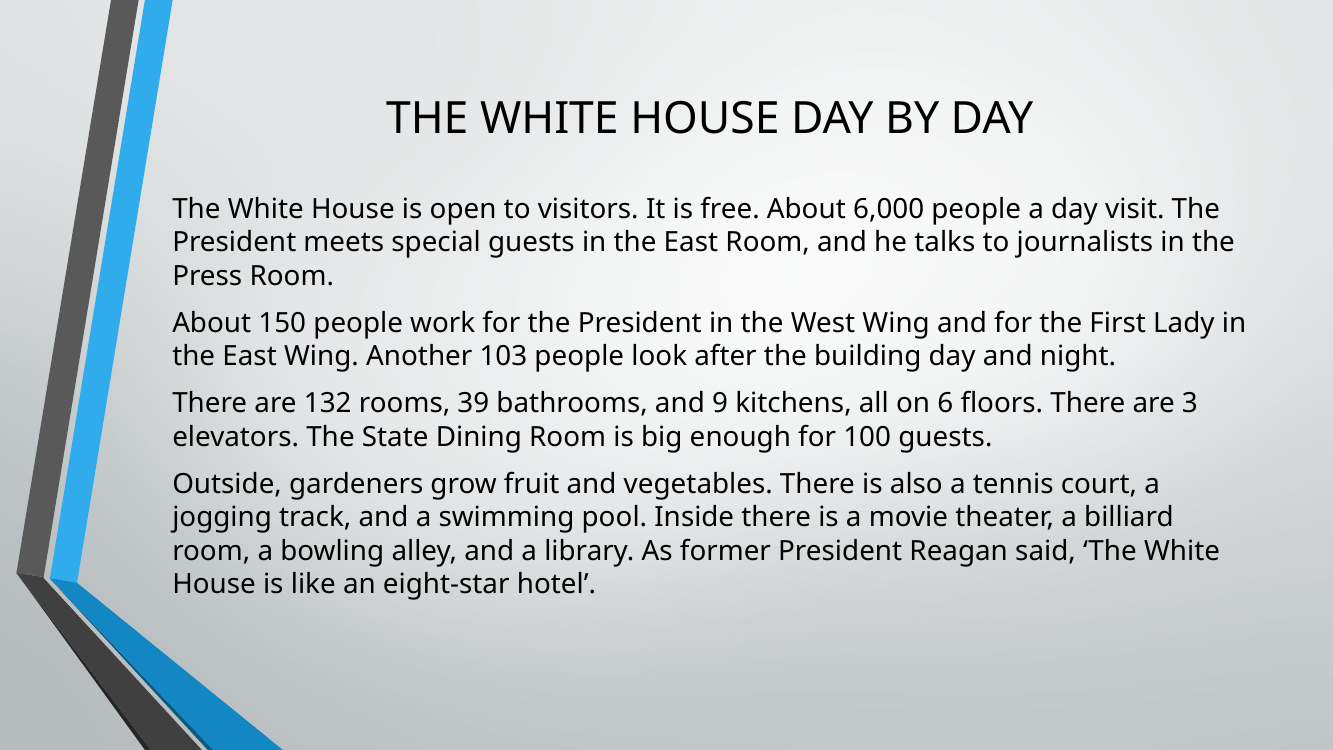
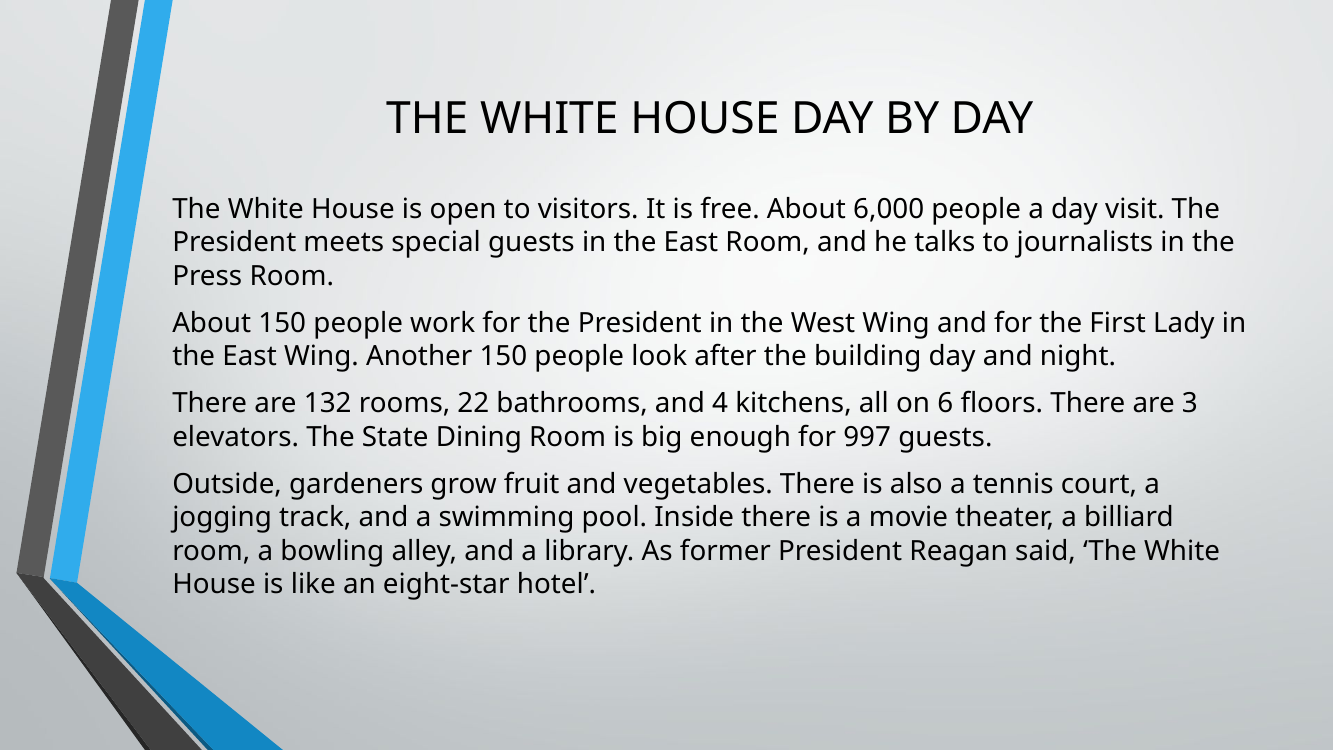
Another 103: 103 -> 150 (503, 356)
39: 39 -> 22 (473, 404)
9: 9 -> 4 (720, 404)
100: 100 -> 997 (867, 437)
